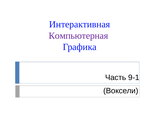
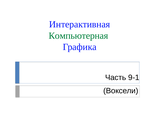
Компьютерная colour: purple -> green (78, 36)
